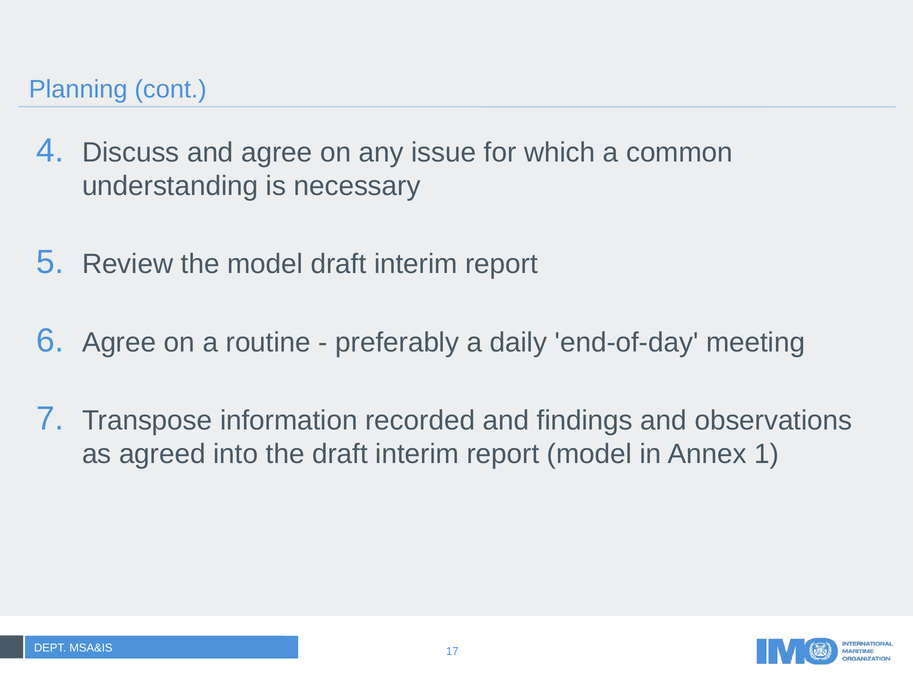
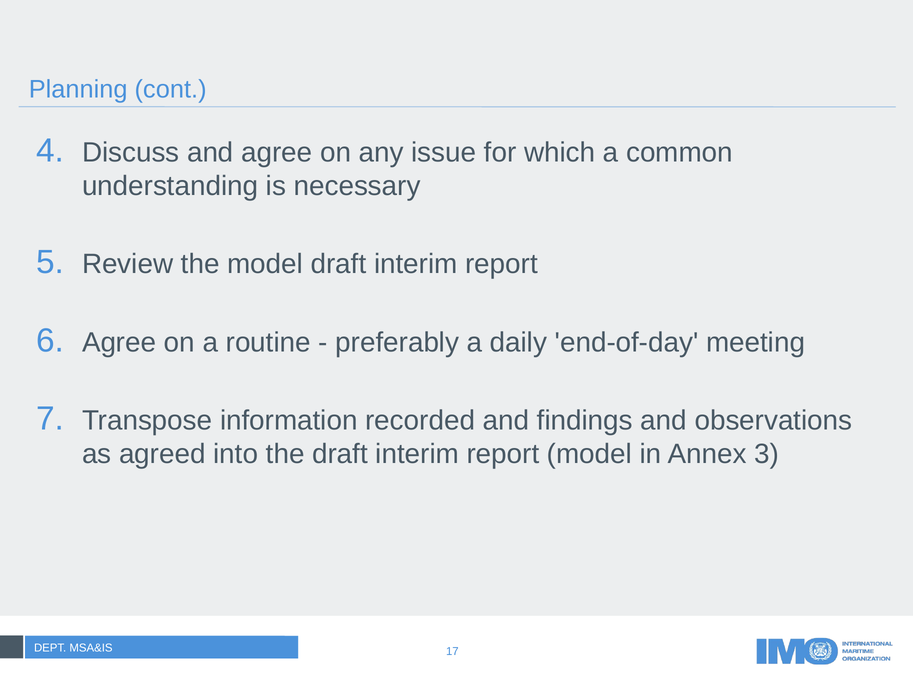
1: 1 -> 3 (767, 454)
